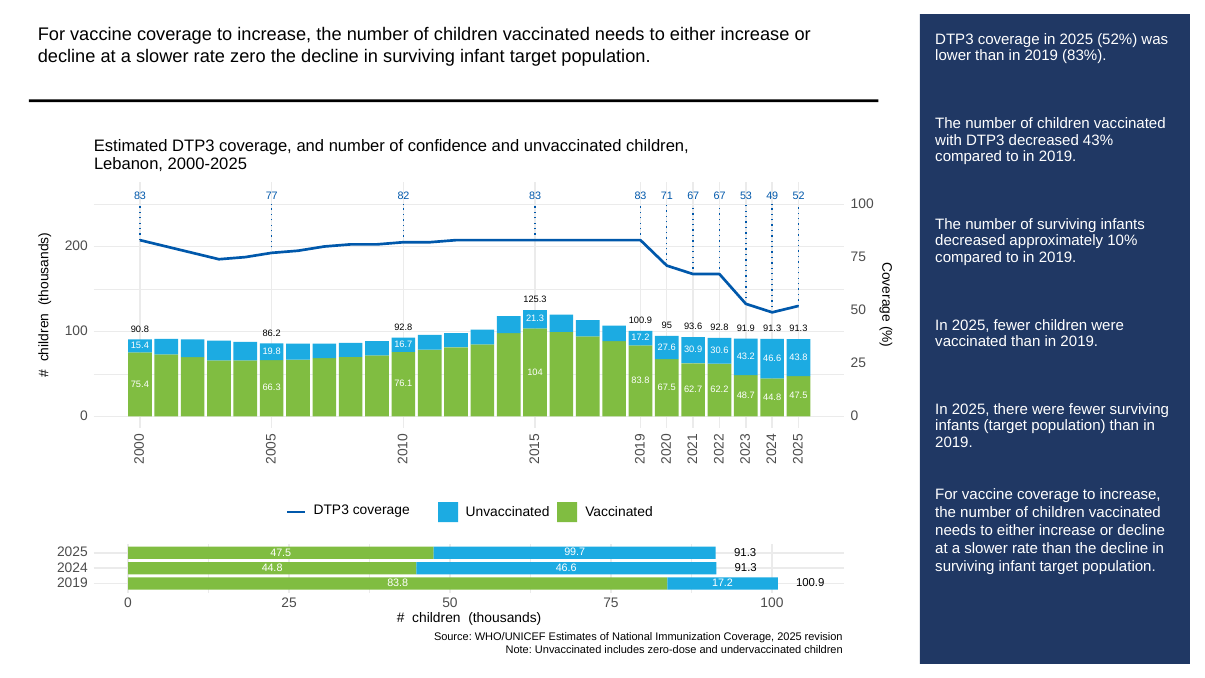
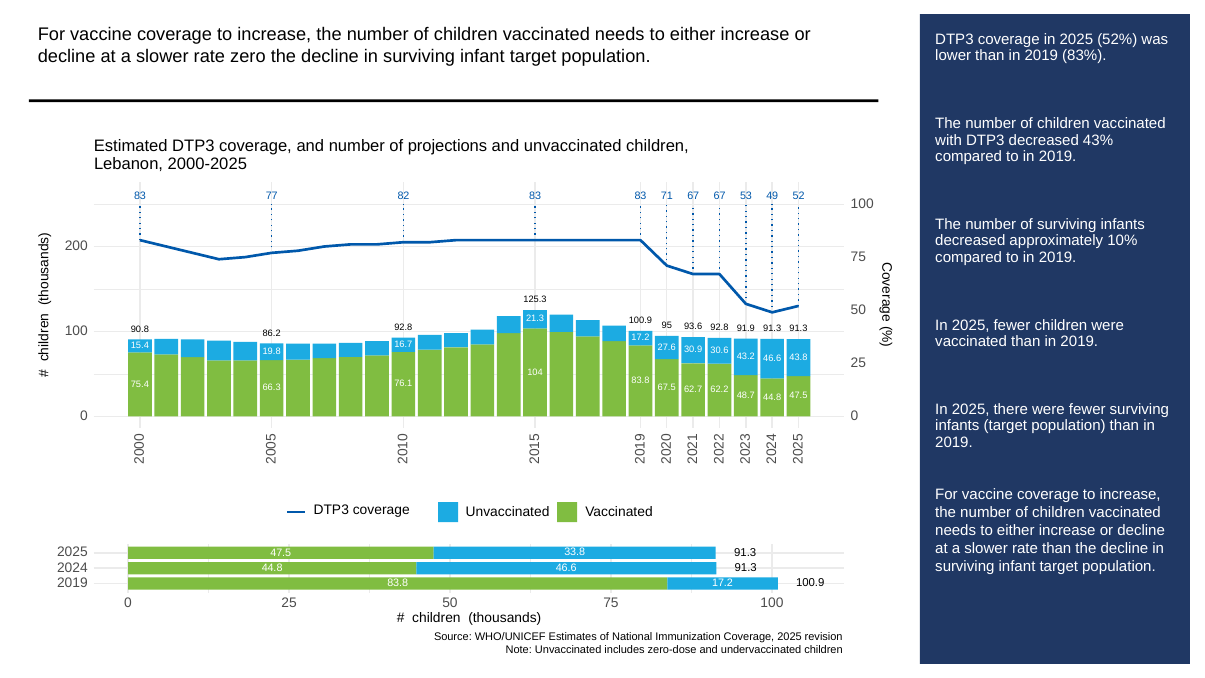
confidence: confidence -> projections (447, 146)
99.7: 99.7 -> 33.8 (575, 552)
